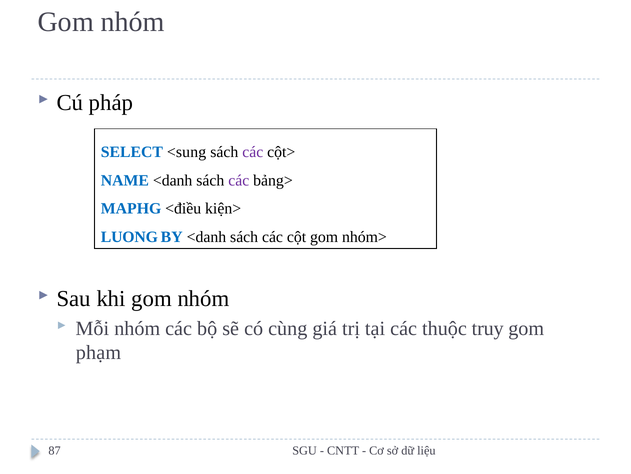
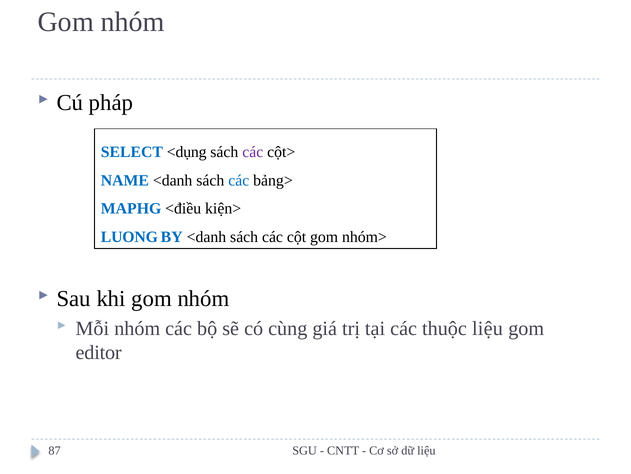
<sung: <sung -> <dụng (187, 152)
các colour: purple -> blue (239, 180)
thuộc truy: truy -> liệu (487, 328)
phạm: phạm -> editor (99, 352)
